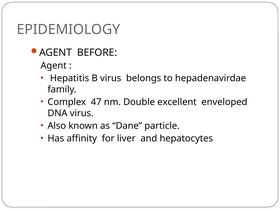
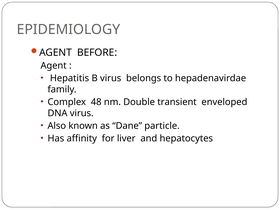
47: 47 -> 48 (96, 102)
excellent: excellent -> transient (177, 102)
